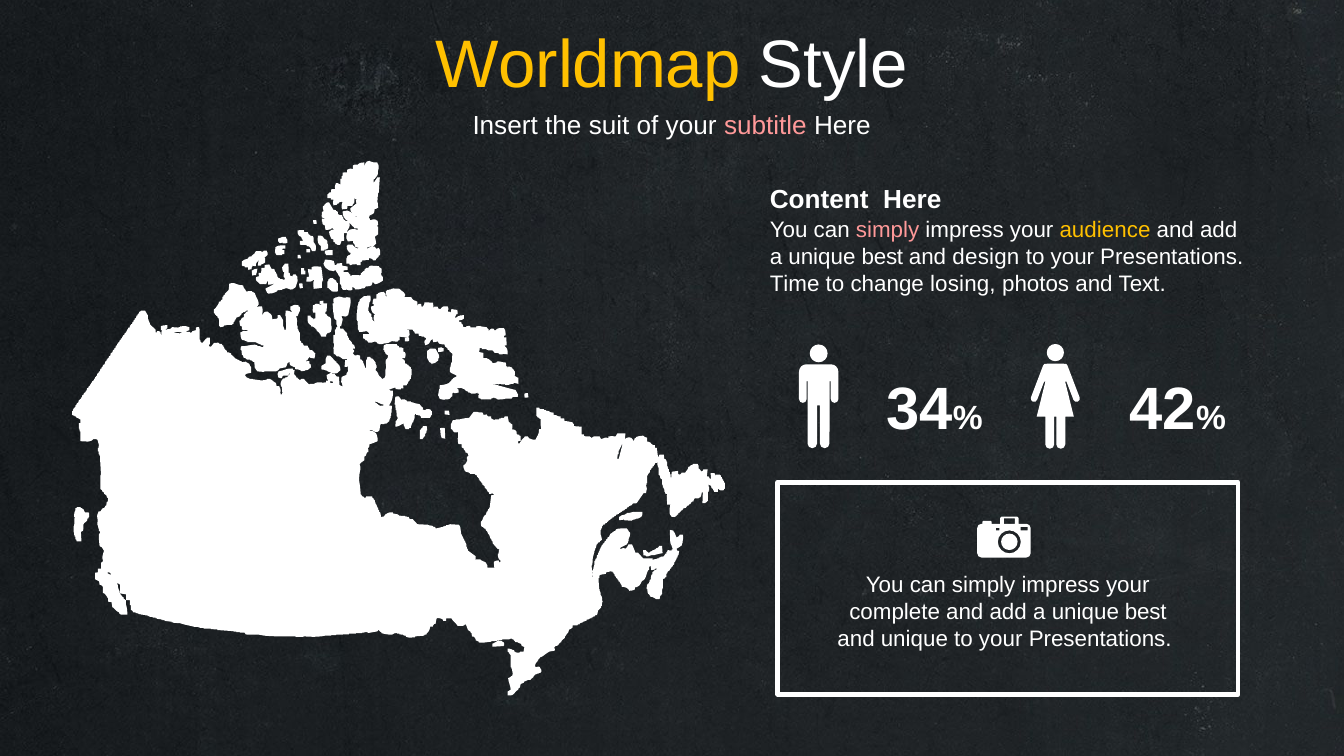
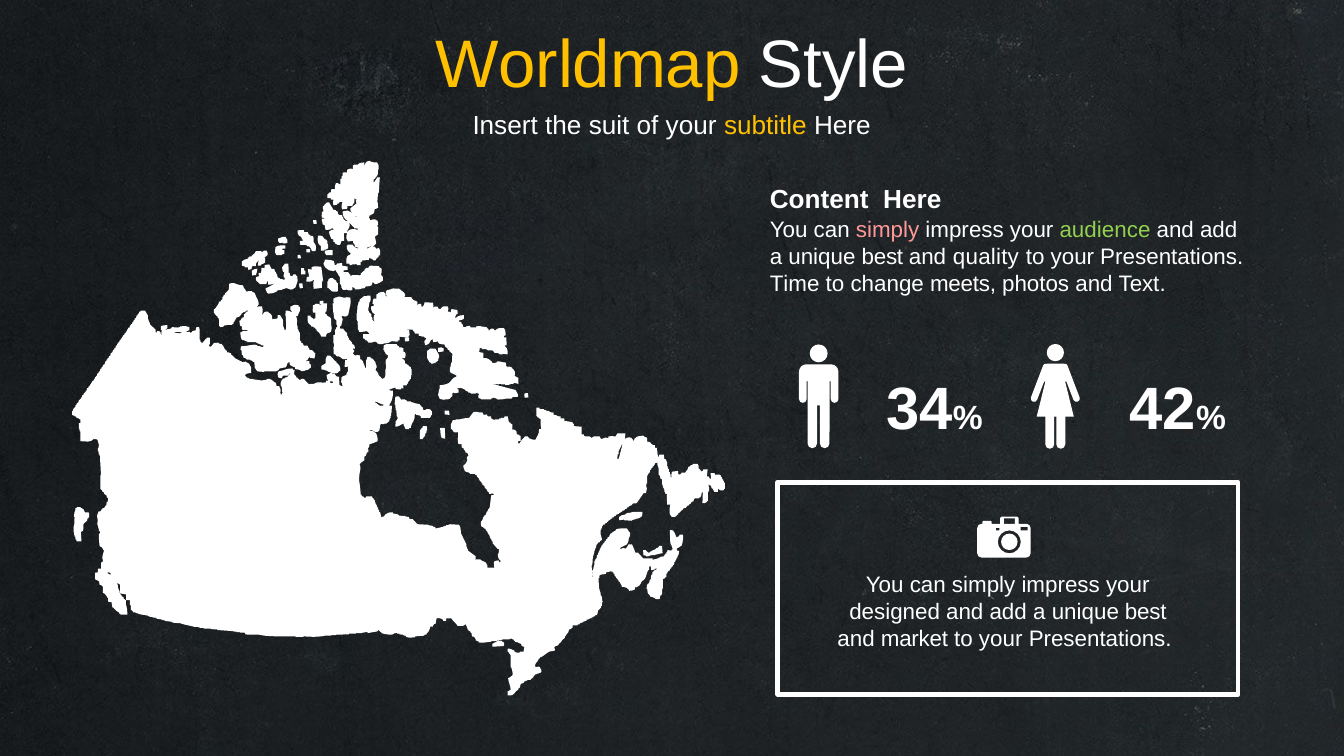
subtitle colour: pink -> yellow (765, 126)
audience colour: yellow -> light green (1105, 230)
design: design -> quality (986, 257)
losing: losing -> meets (963, 284)
complete: complete -> designed (895, 612)
and unique: unique -> market (914, 639)
